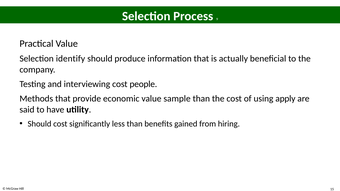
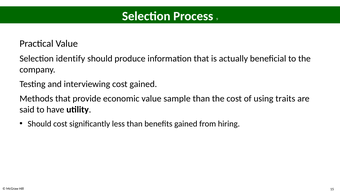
cost people: people -> gained (143, 84)
apply: apply -> traits (285, 99)
